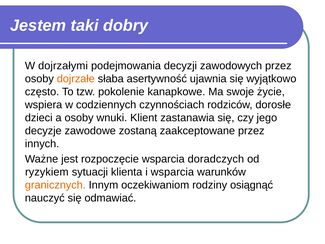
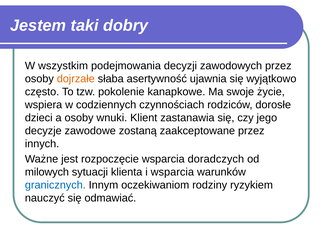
dojrzałymi: dojrzałymi -> wszystkim (63, 66)
ryzykiem: ryzykiem -> milowych (47, 172)
granicznych colour: orange -> blue (55, 185)
osiągnąć: osiągnąć -> ryzykiem (252, 185)
